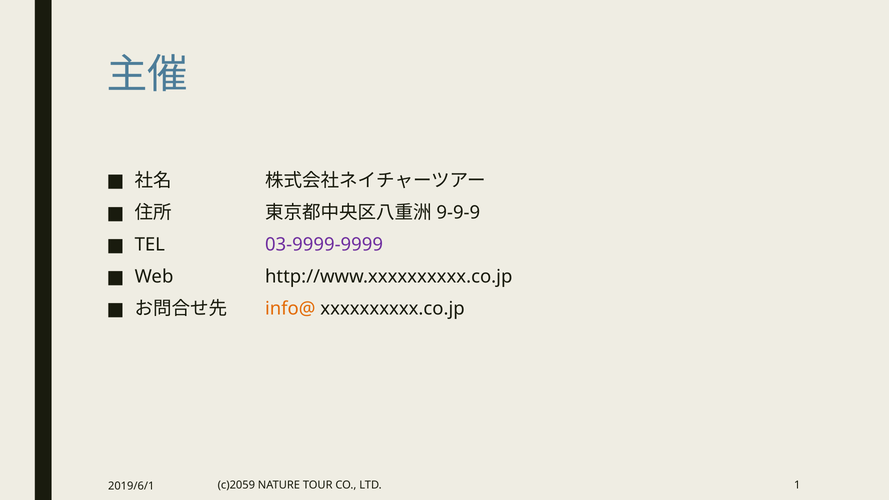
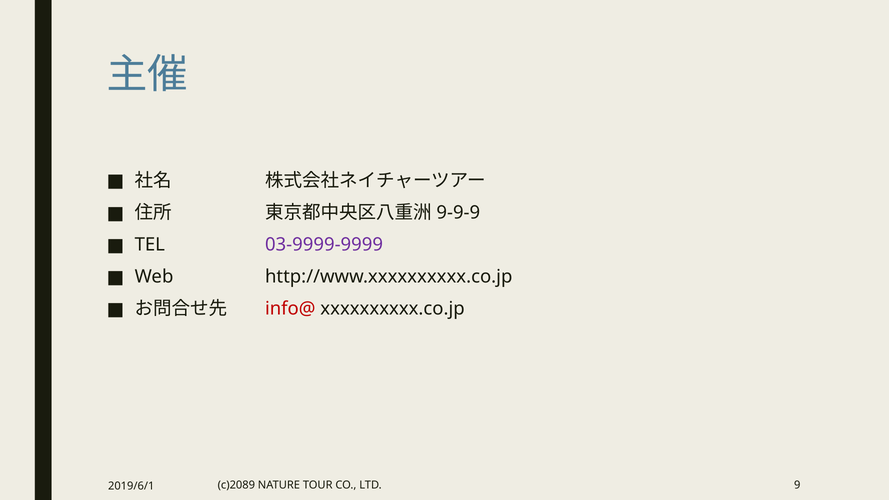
info@ colour: orange -> red (290, 309)
c)2059: c)2059 -> c)2089 (236, 485)
1: 1 -> 9 (797, 485)
